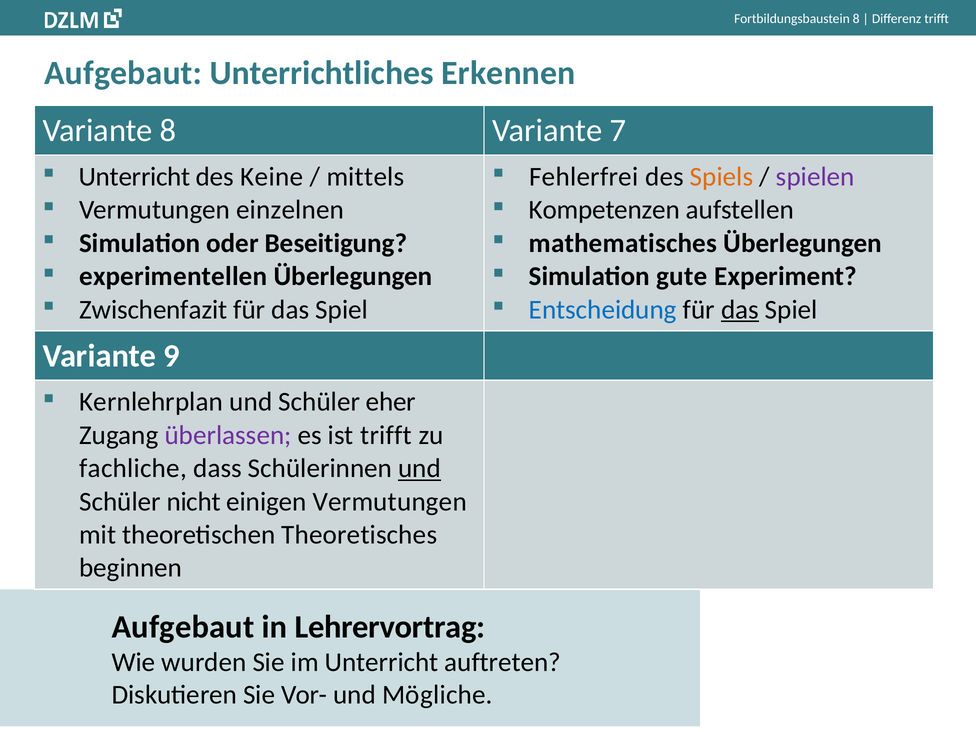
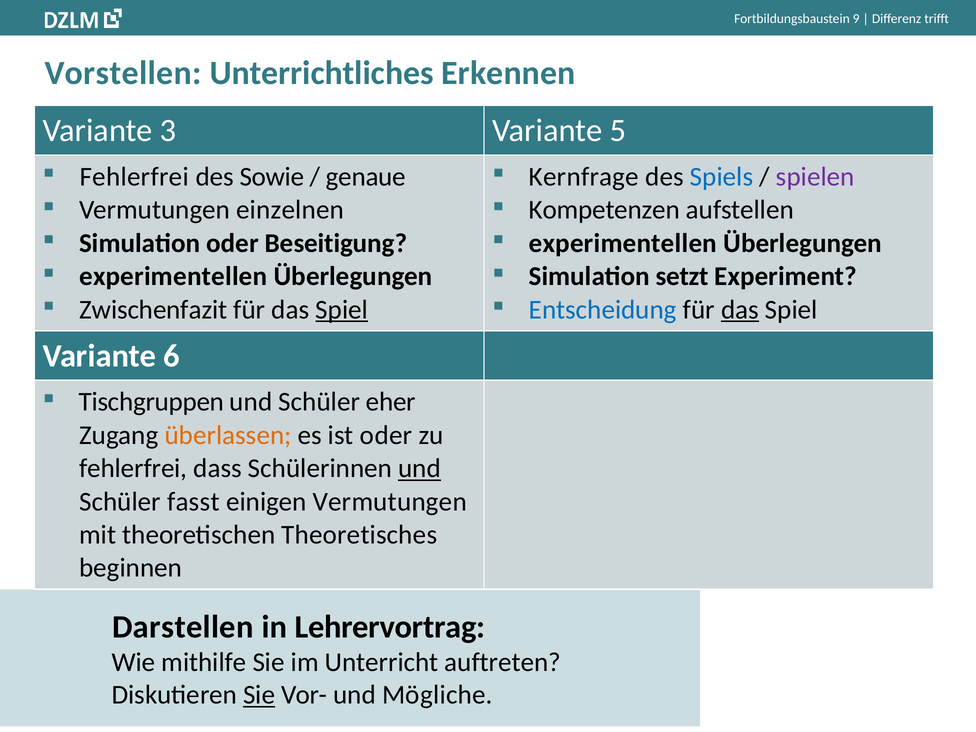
Fortbildungsbaustein 8: 8 -> 9 (856, 19)
Aufgebaut: Aufgebaut -> Vorstellen (123, 73)
Variante 8: 8 -> 3 (168, 131)
7: 7 -> 5 (618, 131)
Unterricht: Unterricht -> Fehlerfrei (134, 177)
Keine: Keine -> Sowie (272, 177)
mittels: mittels -> genaue (366, 177)
Fehlerfrei: Fehlerfrei -> Kernfrage (584, 177)
Spiels colour: orange -> blue (721, 177)
mathematisches: mathematisches -> experimentellen (623, 243)
gute: gute -> setzt (682, 276)
Spiel underline: none -> present (342, 310)
9: 9 -> 6 (172, 356)
Kernlehrplan: Kernlehrplan -> Tischgruppen (151, 402)
überlassen colour: purple -> orange (228, 435)
ist trifft: trifft -> oder (386, 435)
fachliche: fachliche -> fehlerfrei (133, 468)
nicht: nicht -> fasst (193, 502)
Aufgebaut: Aufgebaut -> Darstellen (183, 627)
wurden: wurden -> mithilfe (204, 662)
Sie underline: none -> present (259, 695)
